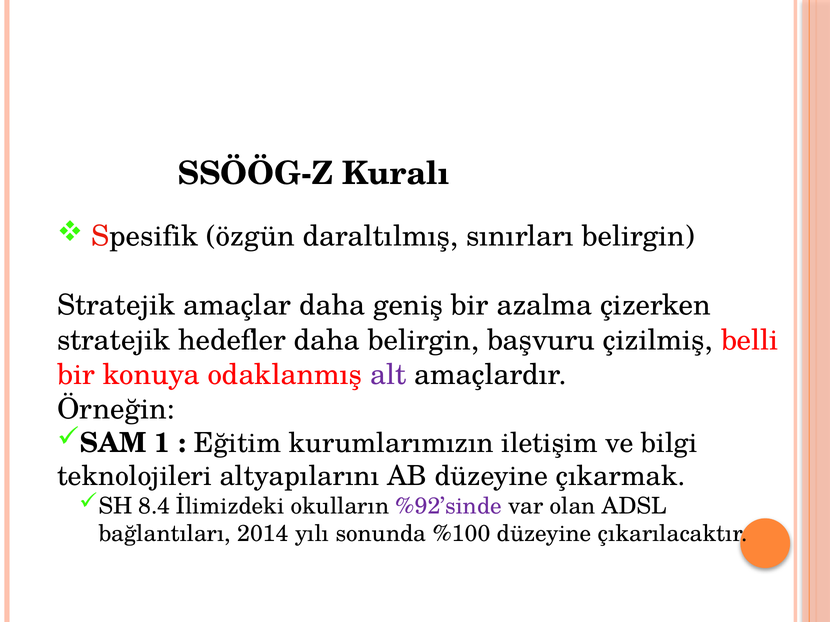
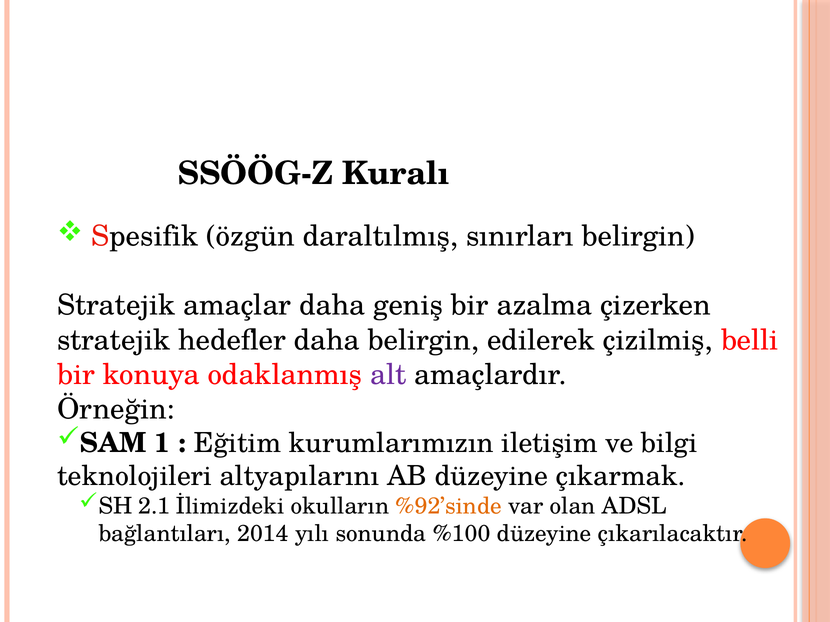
başvuru: başvuru -> edilerek (541, 340)
8.4: 8.4 -> 2.1 (154, 507)
%92’sinde colour: purple -> orange (449, 507)
